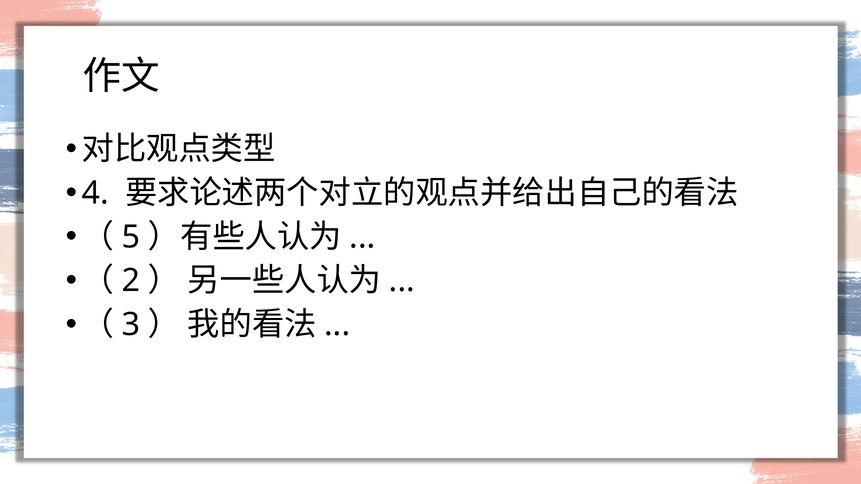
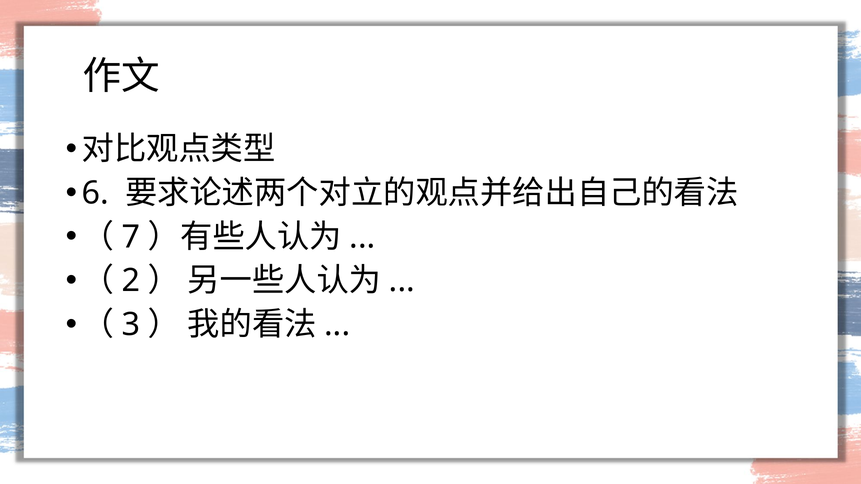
4: 4 -> 6 (95, 193)
5: 5 -> 7 (131, 237)
